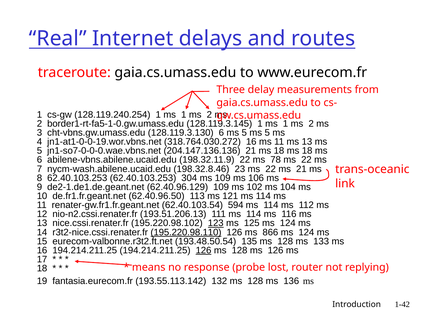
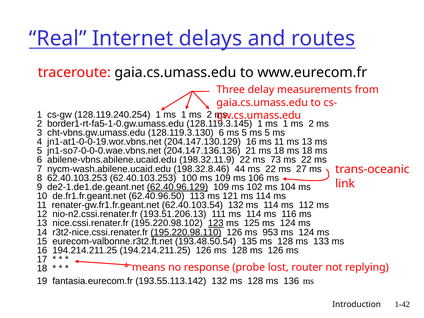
318.764.030.272: 318.764.030.272 -> 204.147.130.129 (202, 142)
78: 78 -> 73 (276, 160)
23: 23 -> 44 (240, 169)
ms 21: 21 -> 27 (301, 169)
304: 304 -> 100 (189, 178)
62.40.96.129 underline: none -> present (178, 187)
62.40.103.54 594: 594 -> 132 (236, 205)
866: 866 -> 953 (270, 232)
126 underline: present -> none (204, 250)
